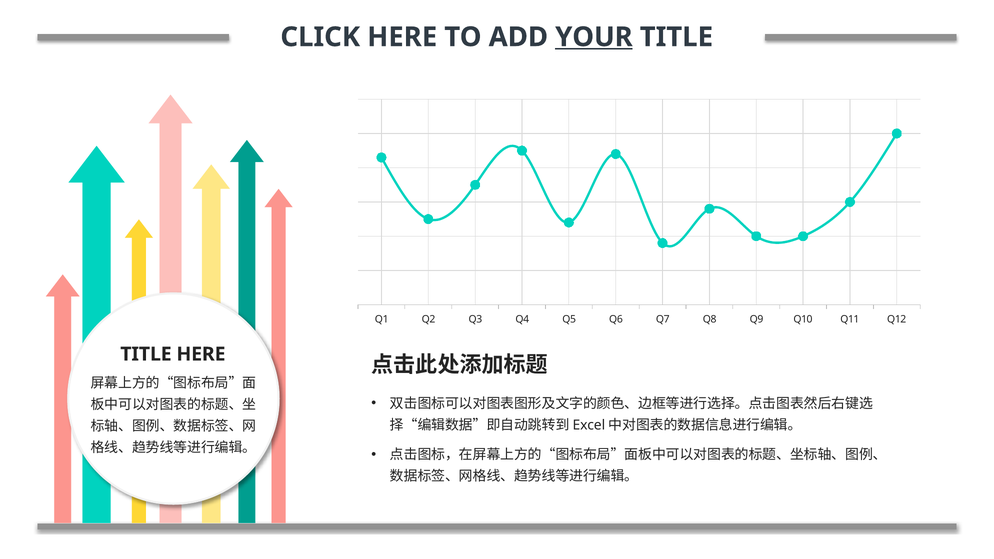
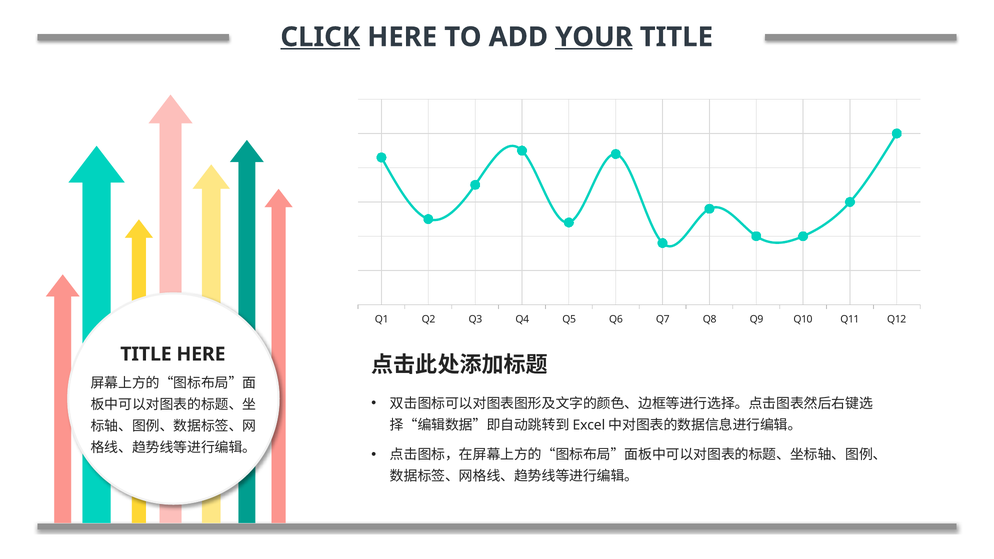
CLICK underline: none -> present (320, 37)
